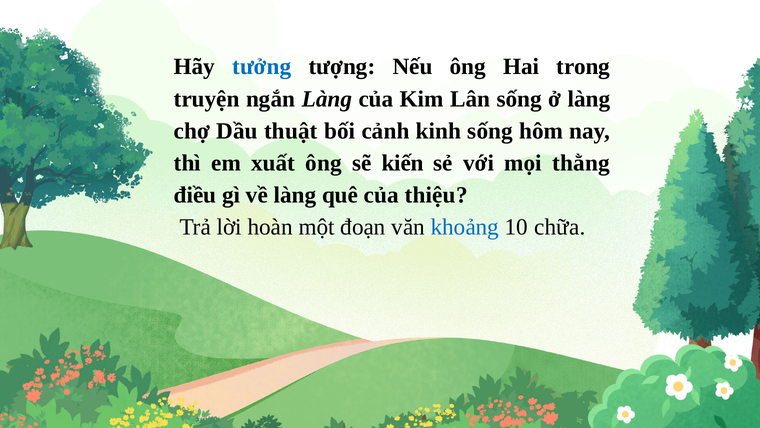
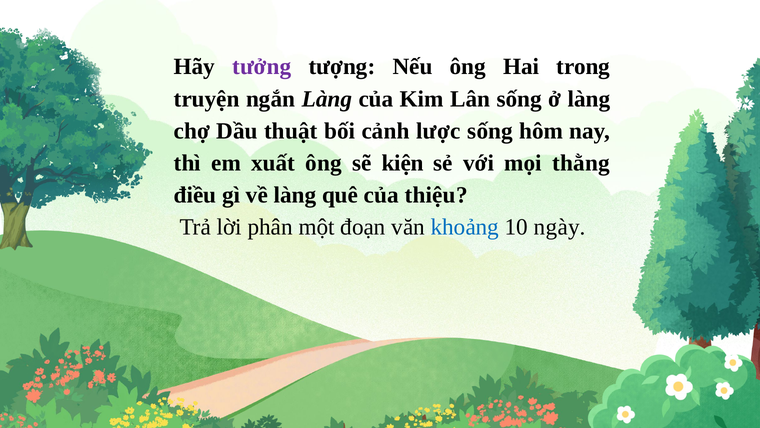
tưởng colour: blue -> purple (262, 67)
kinh: kinh -> lược (438, 131)
kiến: kiến -> kiện (403, 163)
hoàn: hoàn -> phân (270, 227)
chữa: chữa -> ngày (560, 227)
